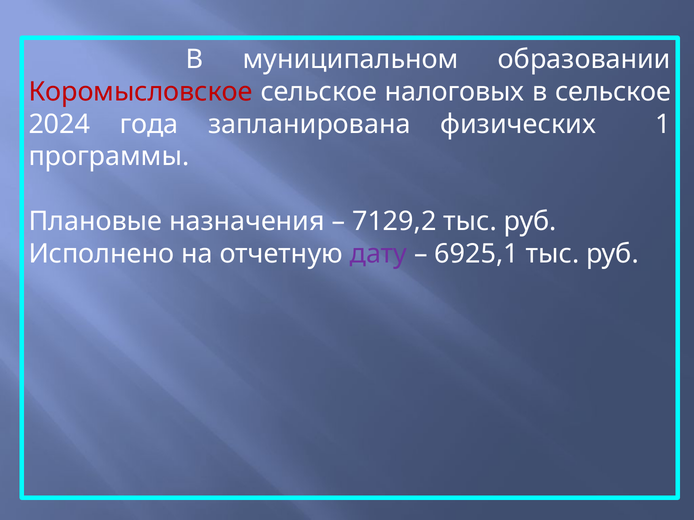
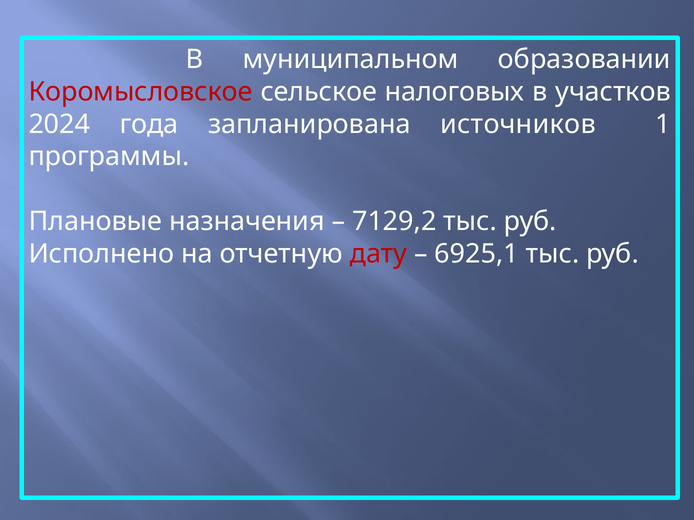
в сельское: сельское -> участков (613, 92)
физических: физических -> источников (518, 124)
дату colour: purple -> red (378, 254)
